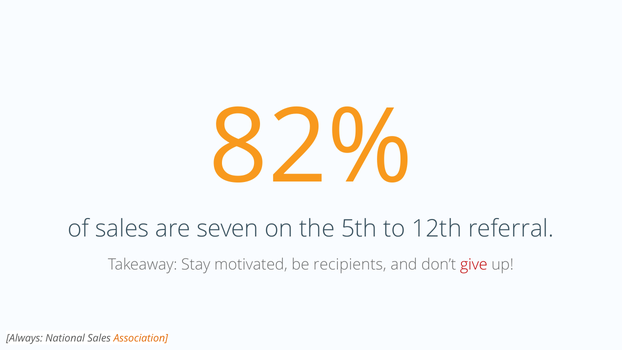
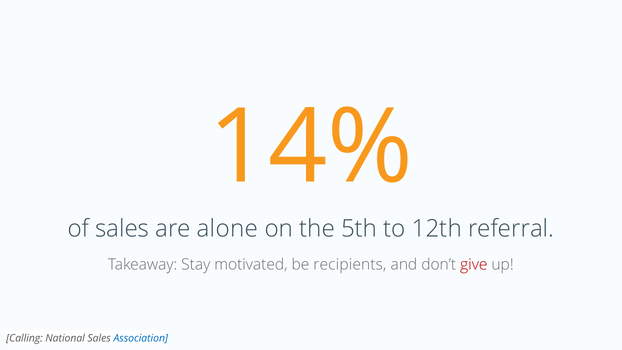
82%: 82% -> 14% (311, 148)
seven: seven -> alone (227, 229)
Always: Always -> Calling (25, 338)
Association colour: orange -> blue (141, 338)
